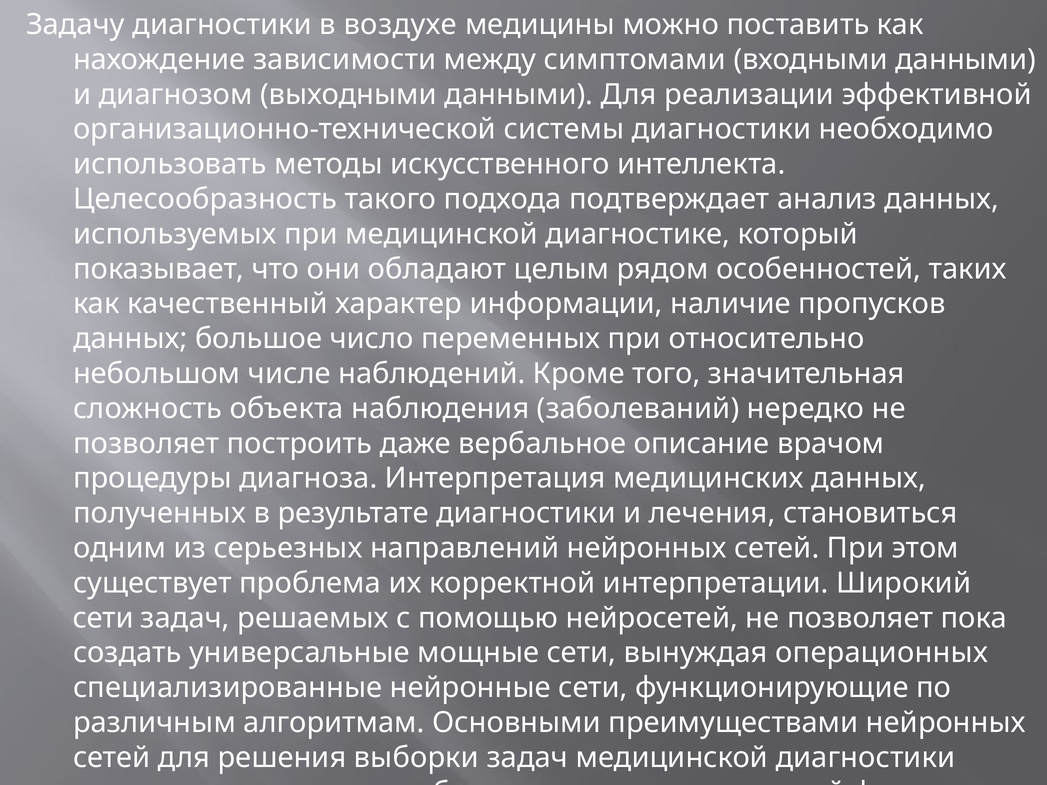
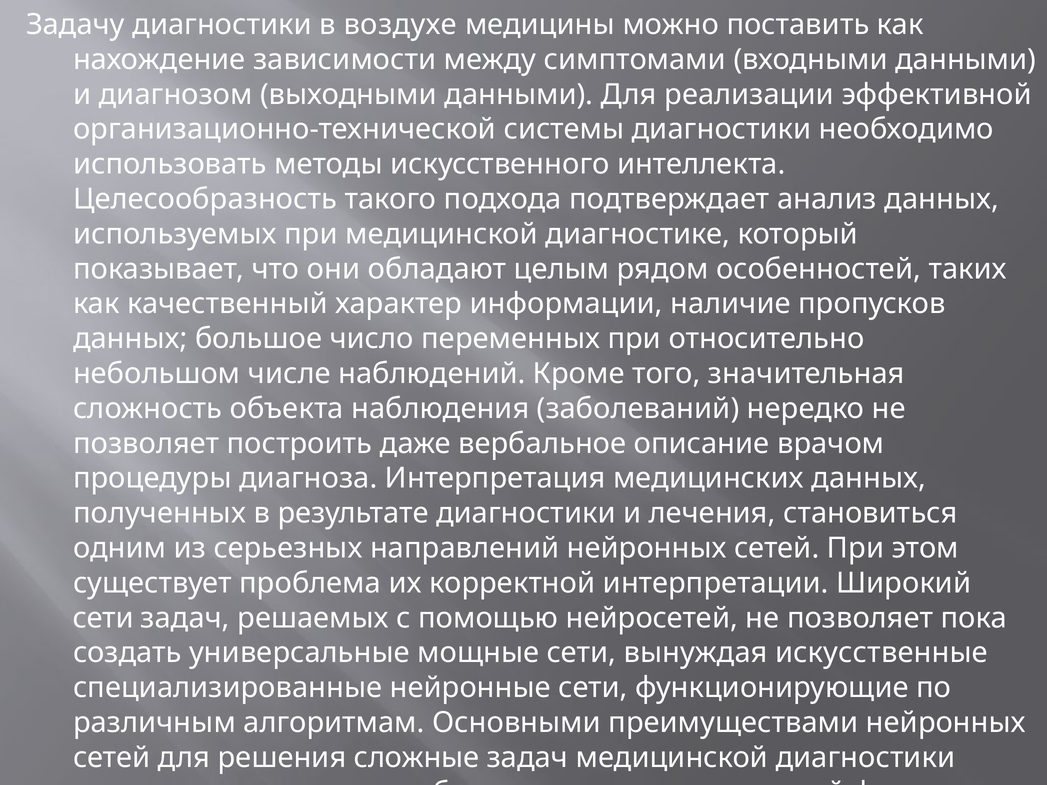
операционных: операционных -> искусственные (882, 653)
выборки: выборки -> сложные (417, 758)
